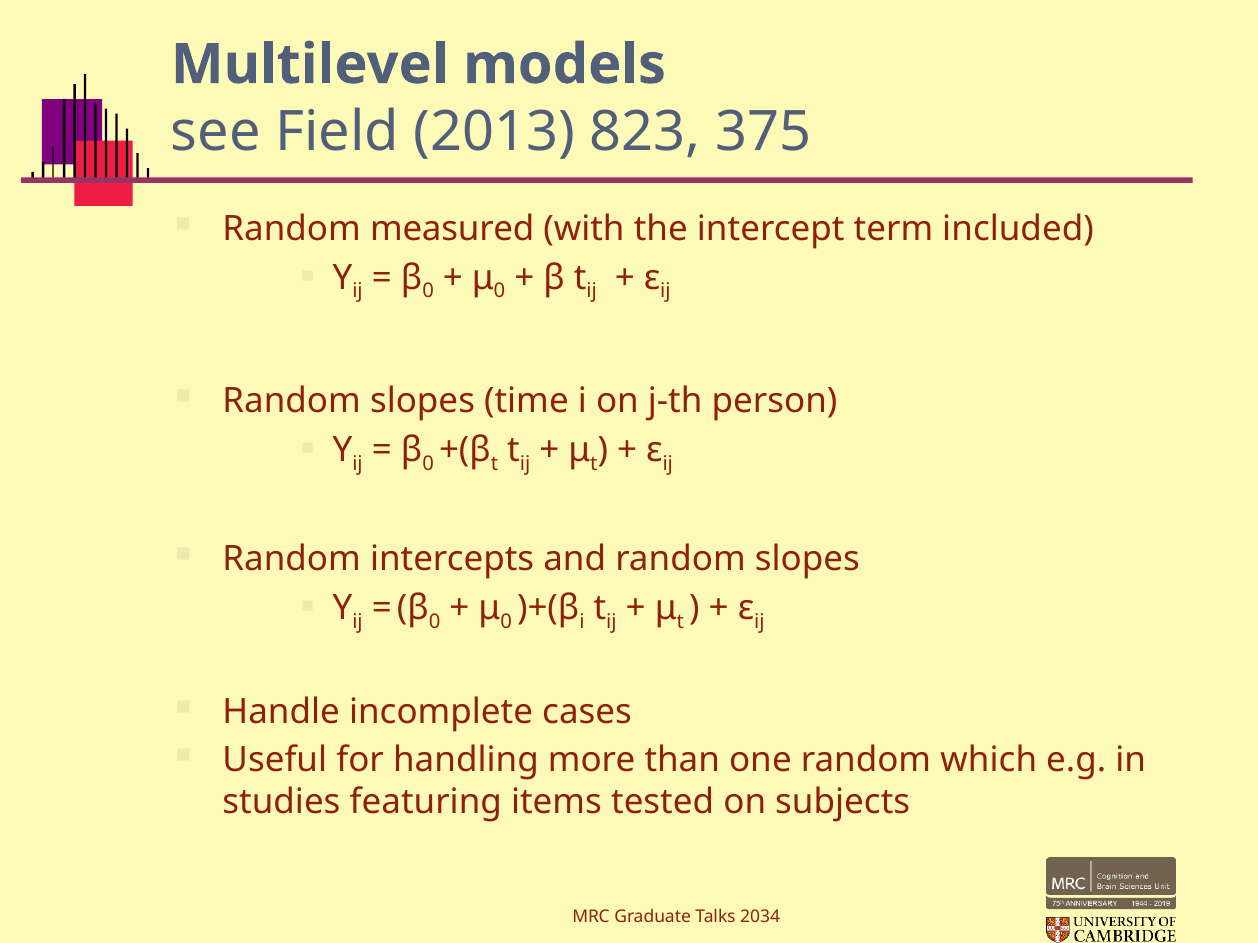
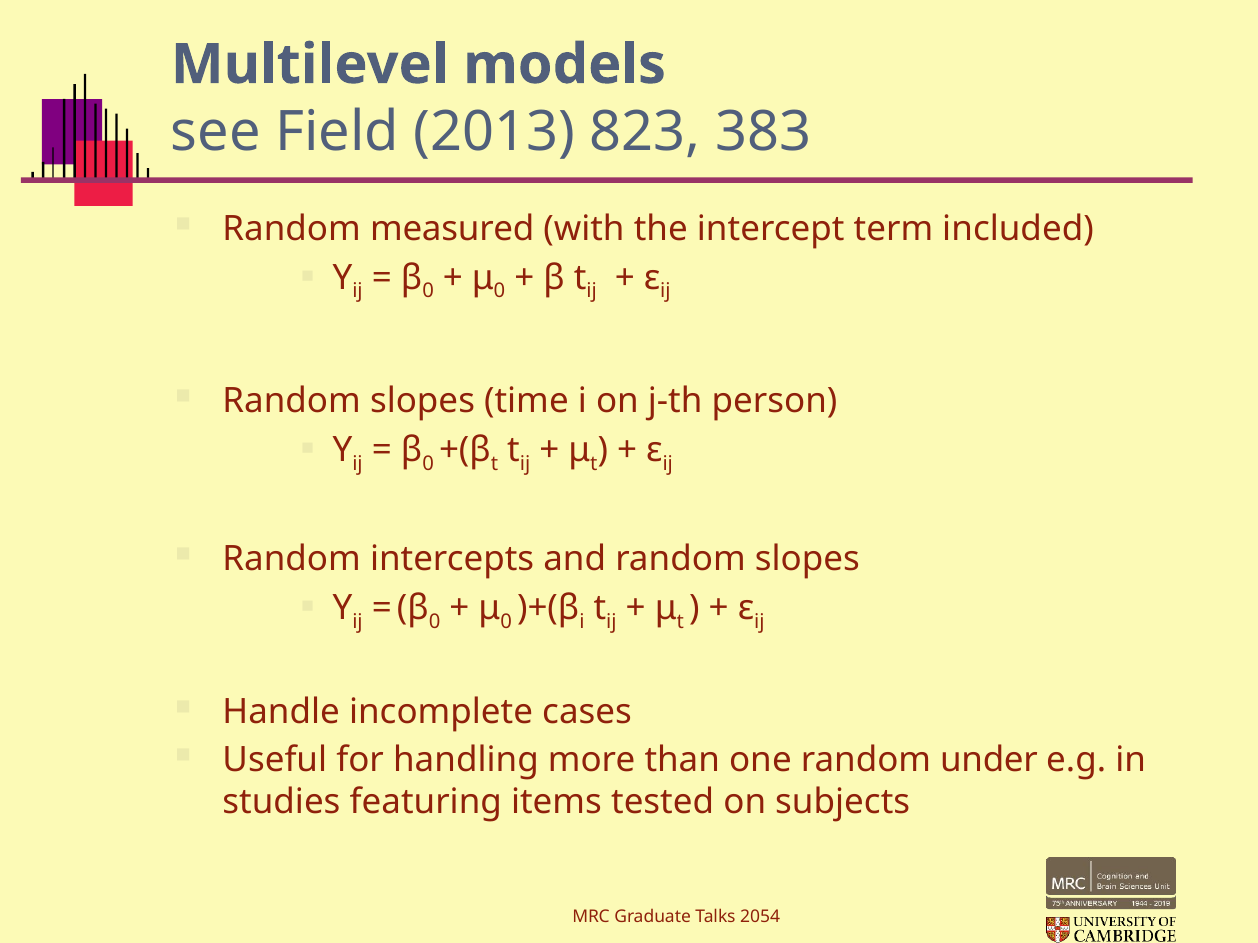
375: 375 -> 383 (763, 132)
which: which -> under (989, 761)
2034: 2034 -> 2054 (760, 917)
